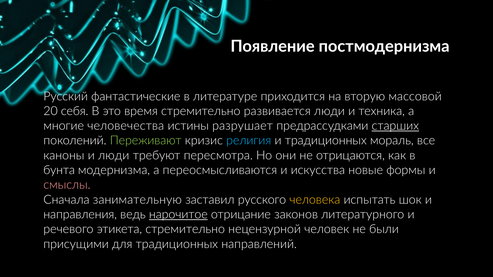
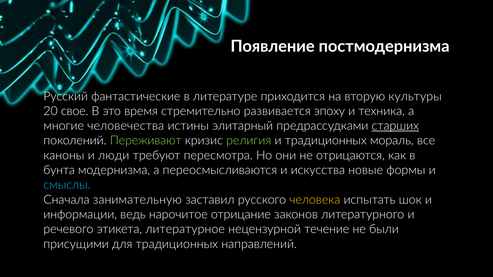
массовой: массовой -> культуры (415, 96)
себя: себя -> свое (75, 111)
развивается люди: люди -> эпоху (330, 111)
разрушает: разрушает -> элитарный (243, 126)
религия colour: light blue -> light green (249, 141)
смыслы colour: pink -> light blue (67, 185)
направления: направления -> информации (80, 215)
нарочитое underline: present -> none (178, 215)
этикета стремительно: стремительно -> литературное (185, 230)
человек: человек -> течение (327, 230)
